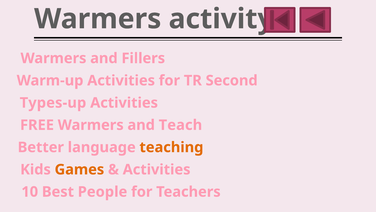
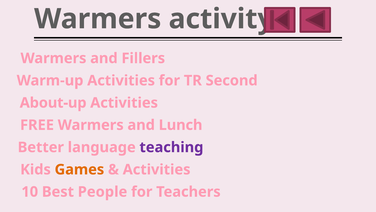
Types-up: Types-up -> About-up (53, 103)
Teach: Teach -> Lunch (181, 125)
teaching colour: orange -> purple (171, 147)
